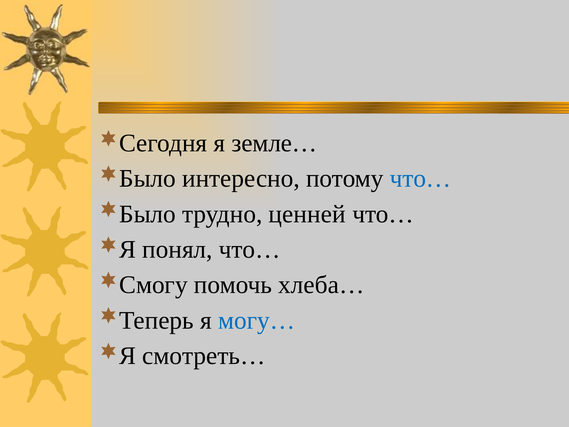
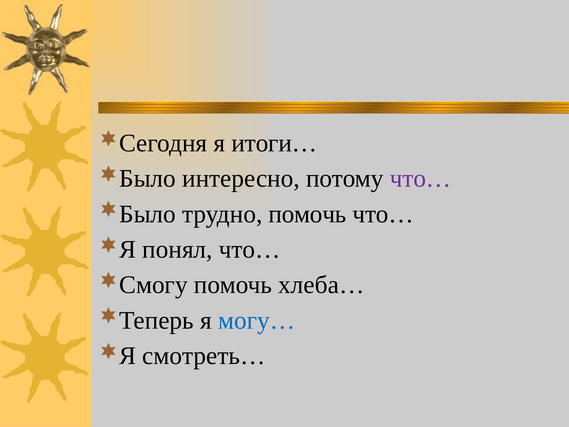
земле…: земле… -> итоги… (274, 143)
что… colour: blue -> purple (421, 179)
трудно ценней: ценней -> помочь (307, 214)
